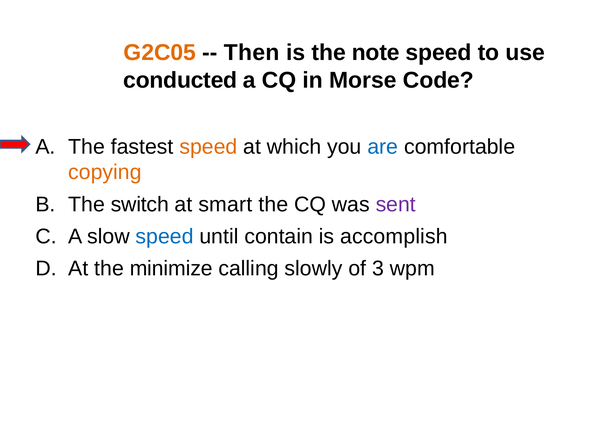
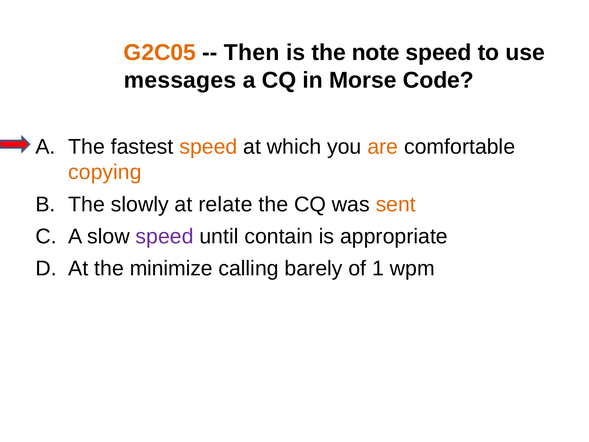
conducted: conducted -> messages (180, 80)
are colour: blue -> orange (383, 147)
switch: switch -> slowly (140, 204)
smart: smart -> relate (225, 204)
sent colour: purple -> orange (396, 204)
speed colour: blue -> purple (165, 236)
accomplish: accomplish -> appropriate (394, 236)
slowly: slowly -> barely (314, 268)
3: 3 -> 1 (378, 268)
